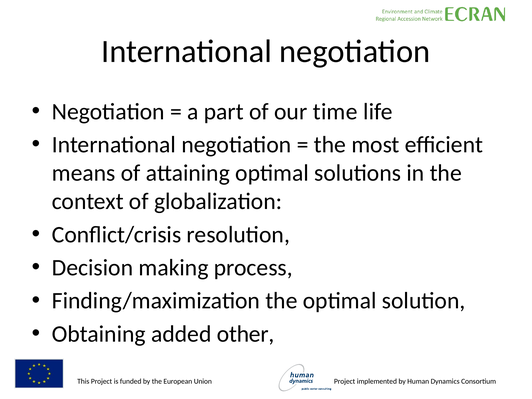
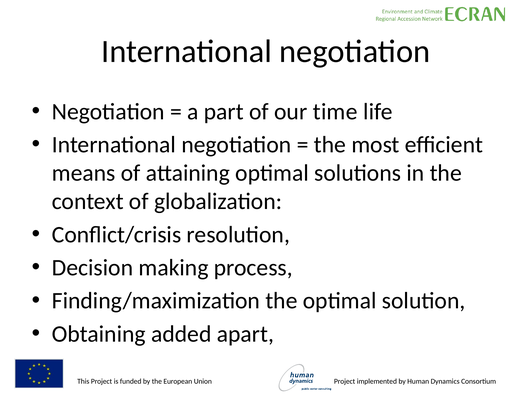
other: other -> apart (245, 334)
